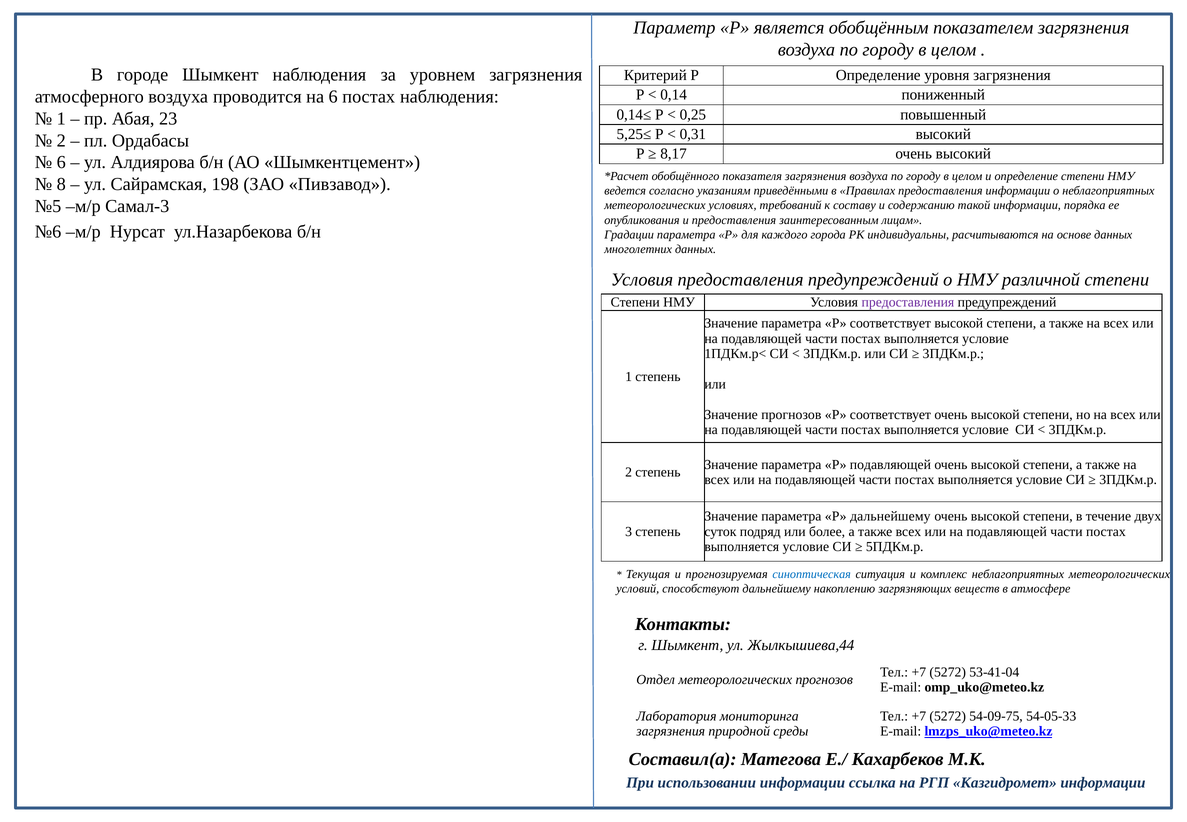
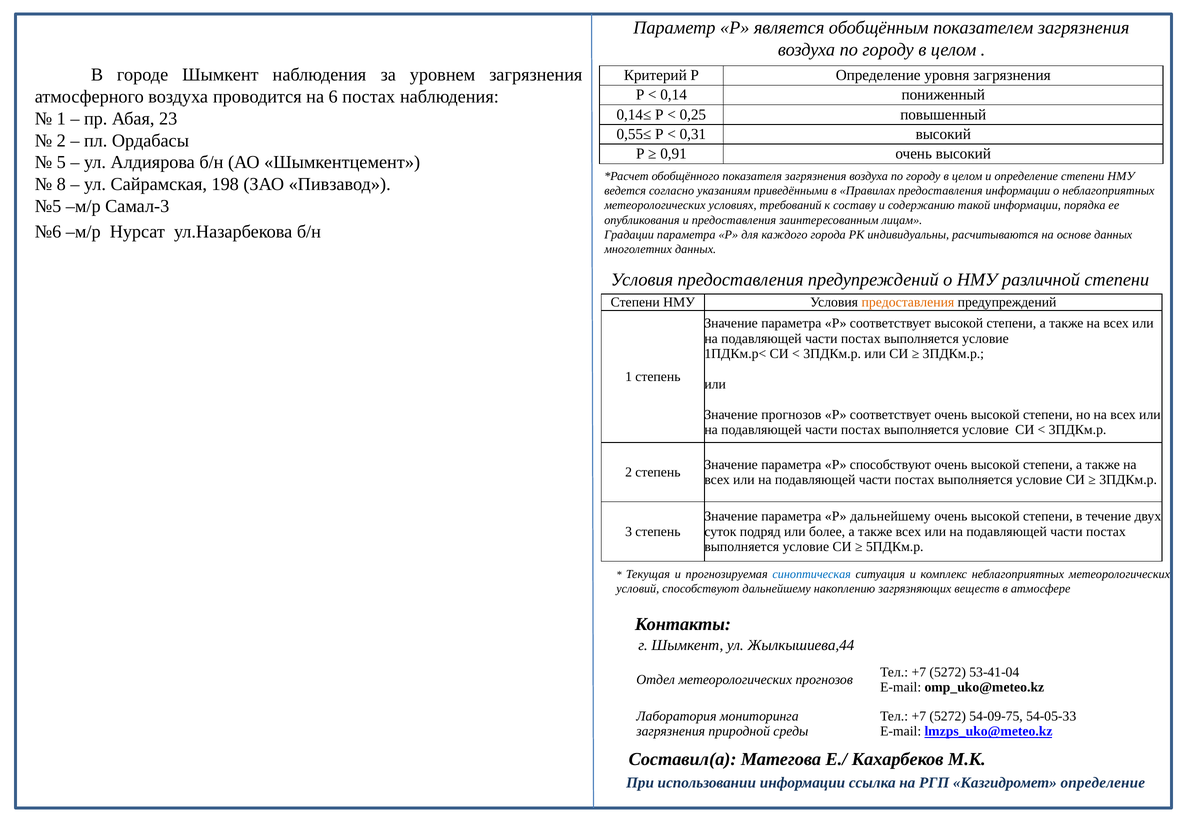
5,25≤: 5,25≤ -> 0,55≤ (634, 134)
8,17: 8,17 -> 0,91 (674, 154)
6: 6 -> 5 (61, 162)
предоставления colour: purple -> orange (908, 302)
Р подавляющей: подавляющей -> способствуют (890, 465)
Казгидромет информации: информации -> определение (1103, 783)
